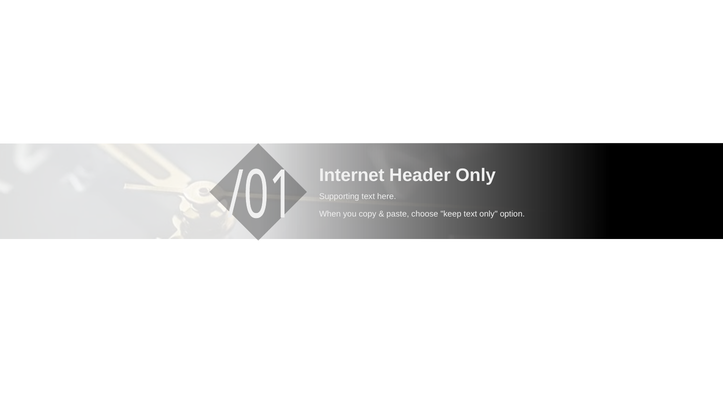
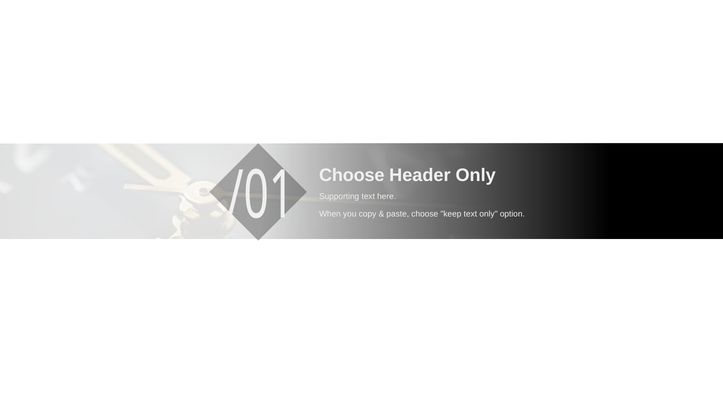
Internet: Internet -> Choose (352, 175)
